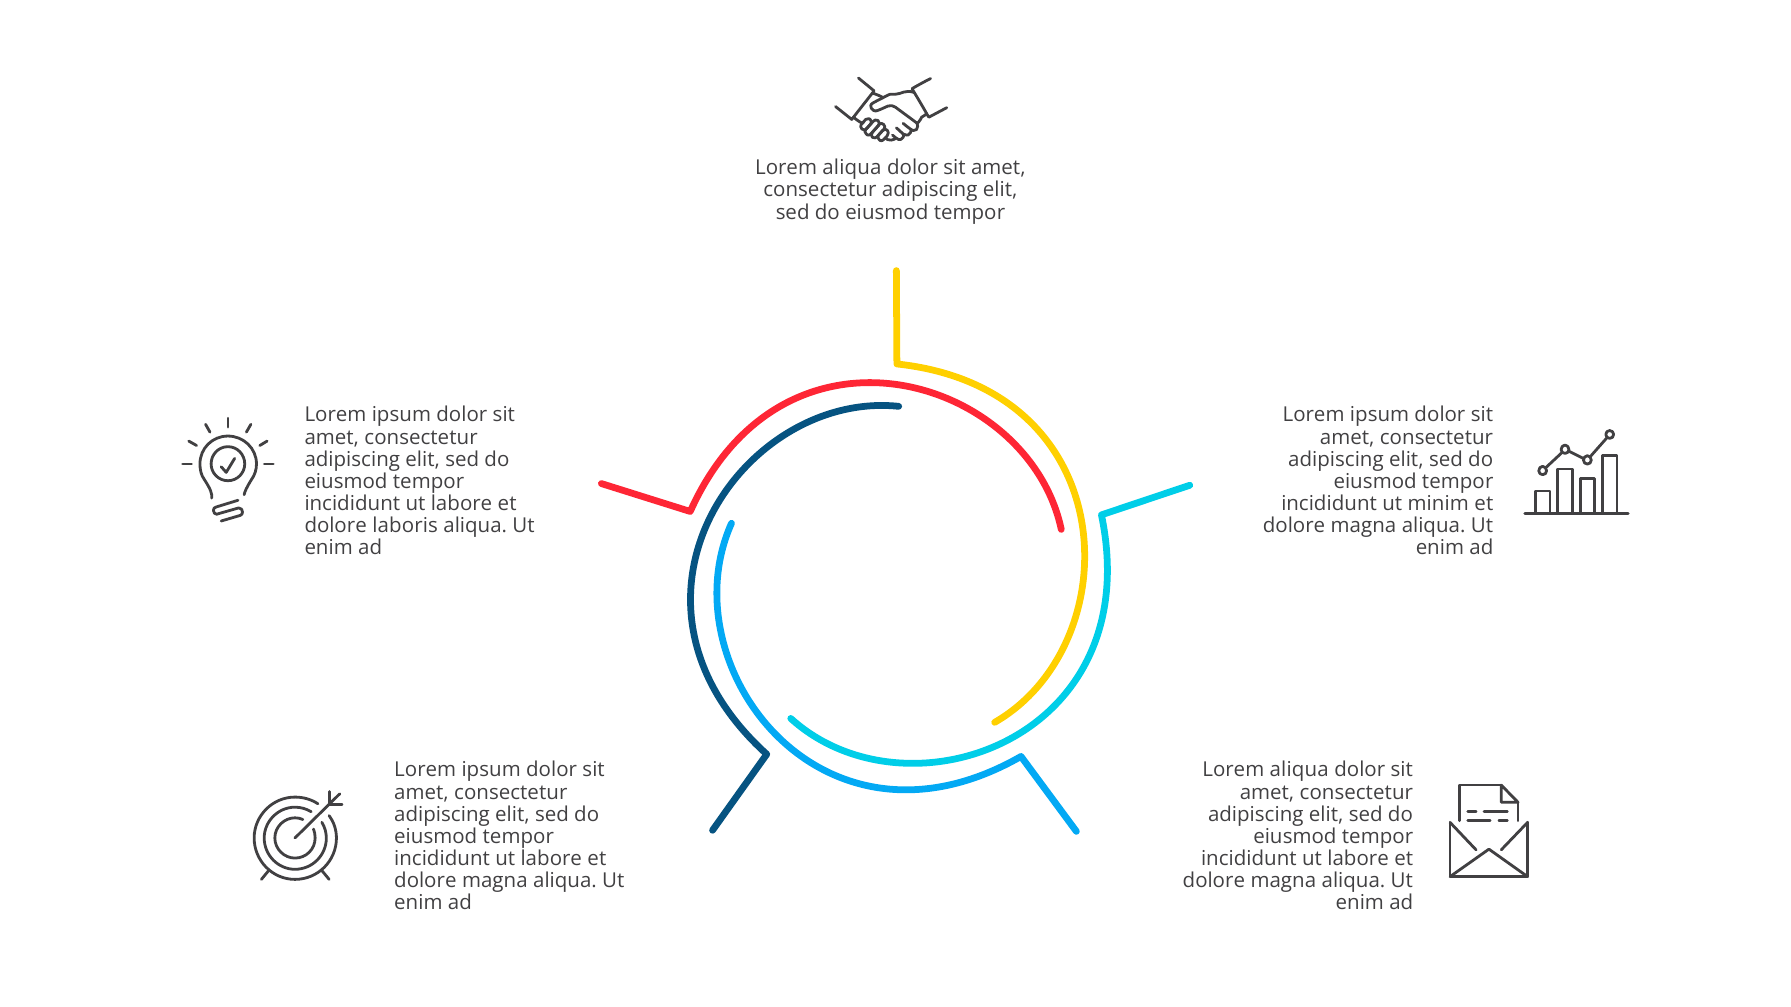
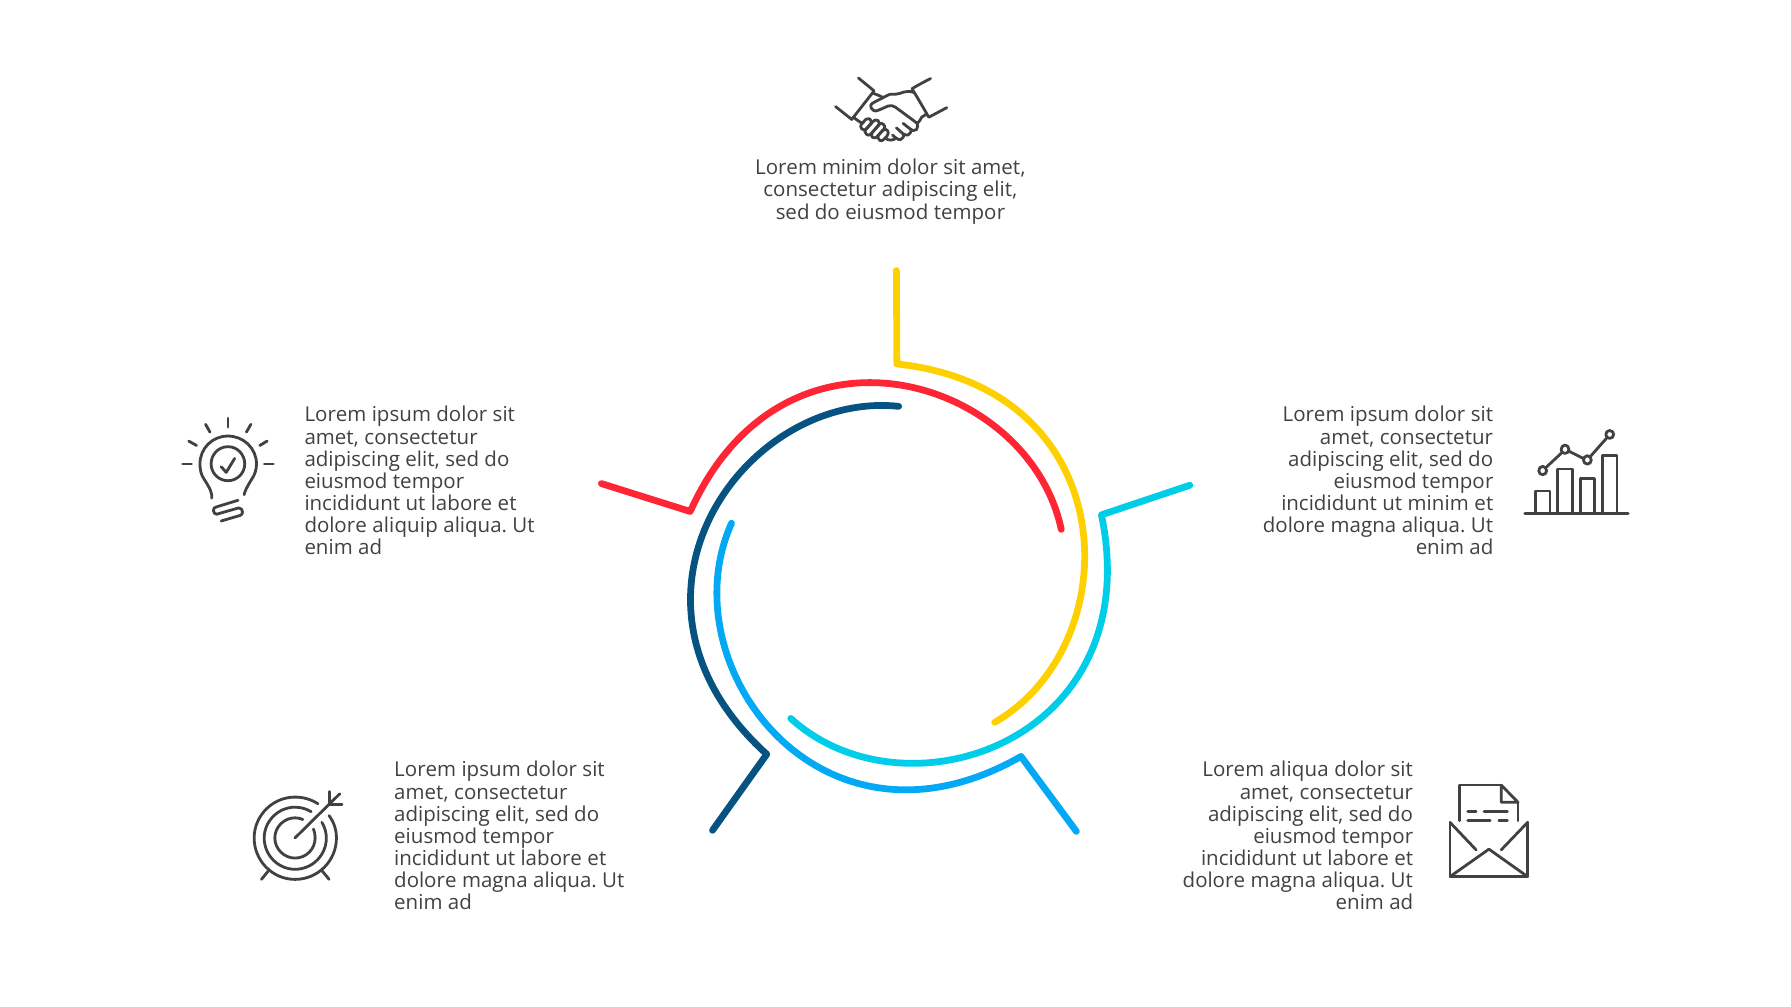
aliqua: aliqua -> minim (852, 168)
laboris: laboris -> aliquip (405, 526)
